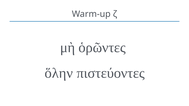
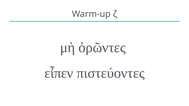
ὅλην: ὅλην -> εἶπεν (59, 73)
